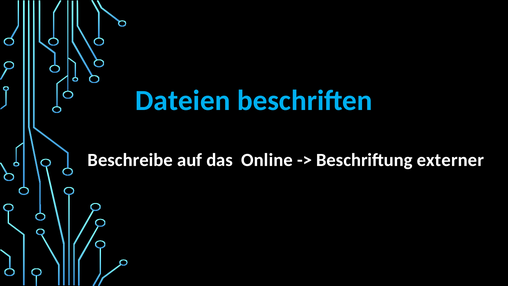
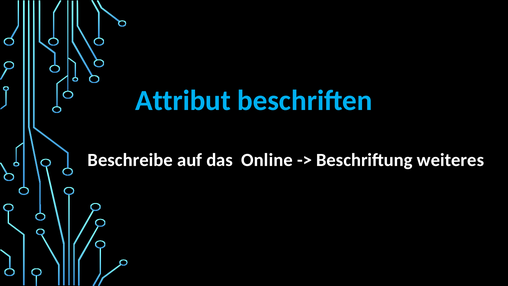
Dateien: Dateien -> Attribut (183, 100)
externer: externer -> weiteres (450, 160)
